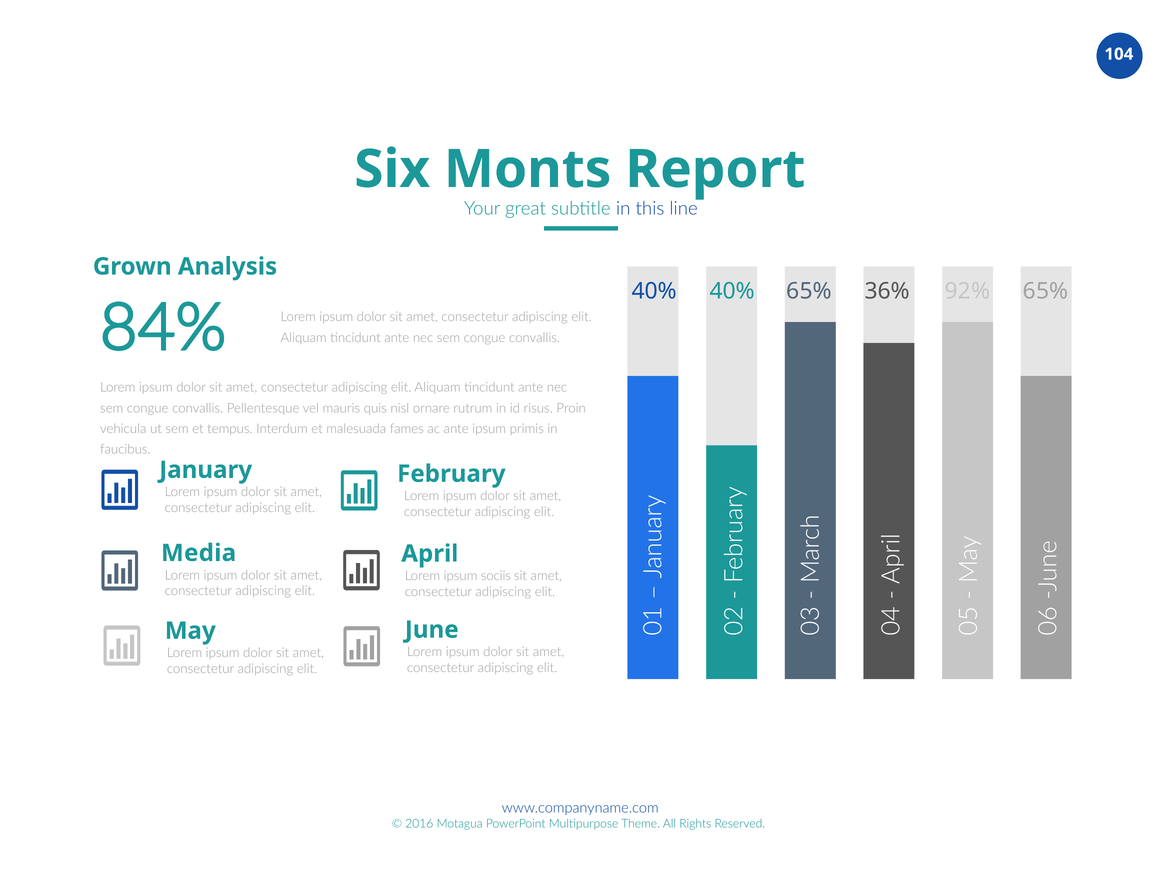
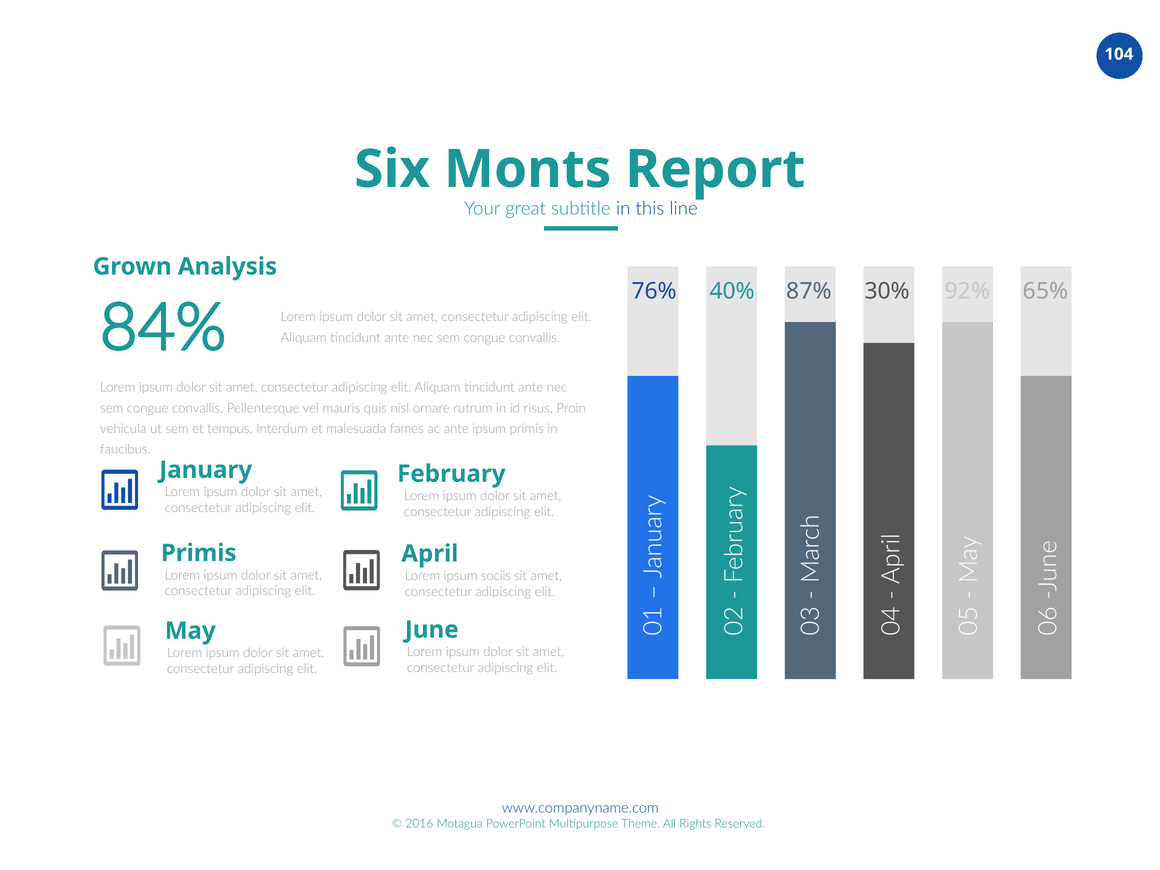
40%: 40% -> 76% (654, 291)
65%: 65% -> 87% (809, 291)
36%: 36% -> 30% (887, 291)
Media: Media -> Primis (199, 553)
